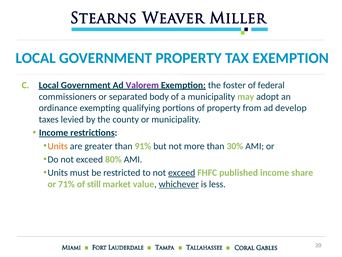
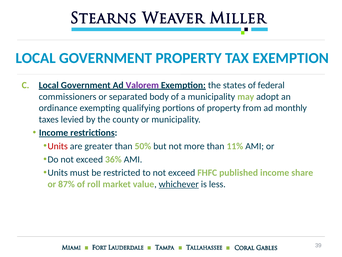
foster: foster -> states (234, 85)
develop: develop -> monthly (291, 108)
Units colour: orange -> red (58, 146)
91%: 91% -> 50% (143, 146)
30%: 30% -> 11% (235, 146)
80%: 80% -> 36% (113, 159)
exceed underline: present -> none (182, 172)
71%: 71% -> 87% (66, 184)
still: still -> roll (94, 184)
